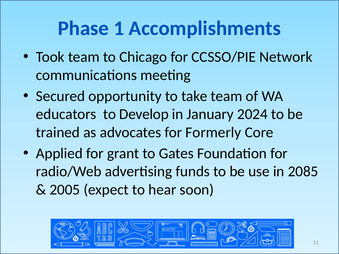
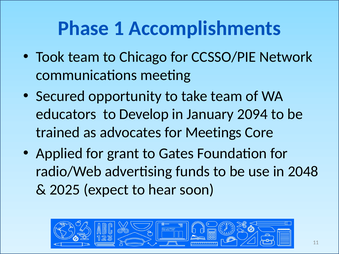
2024: 2024 -> 2094 (252, 114)
Formerly: Formerly -> Meetings (214, 132)
2085: 2085 -> 2048 (303, 172)
2005: 2005 -> 2025 (65, 190)
